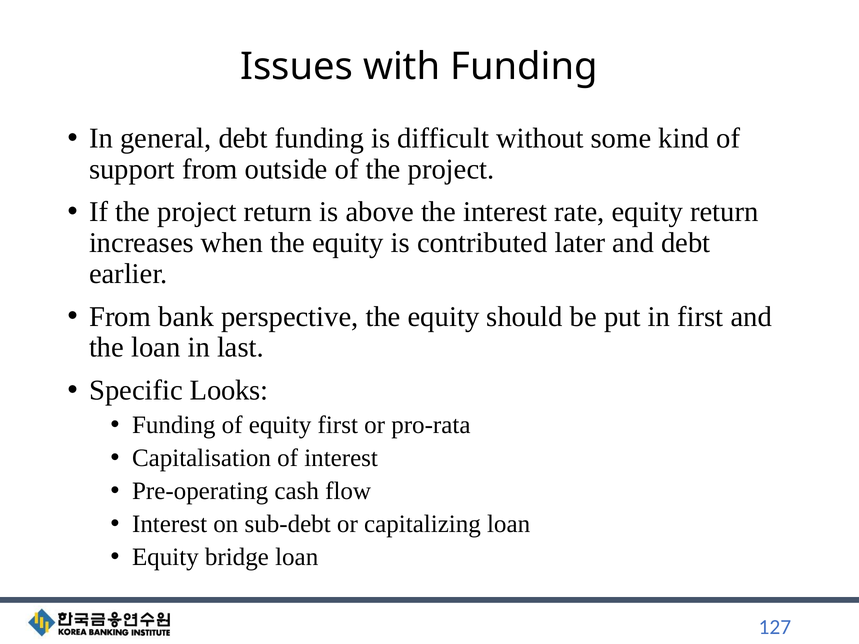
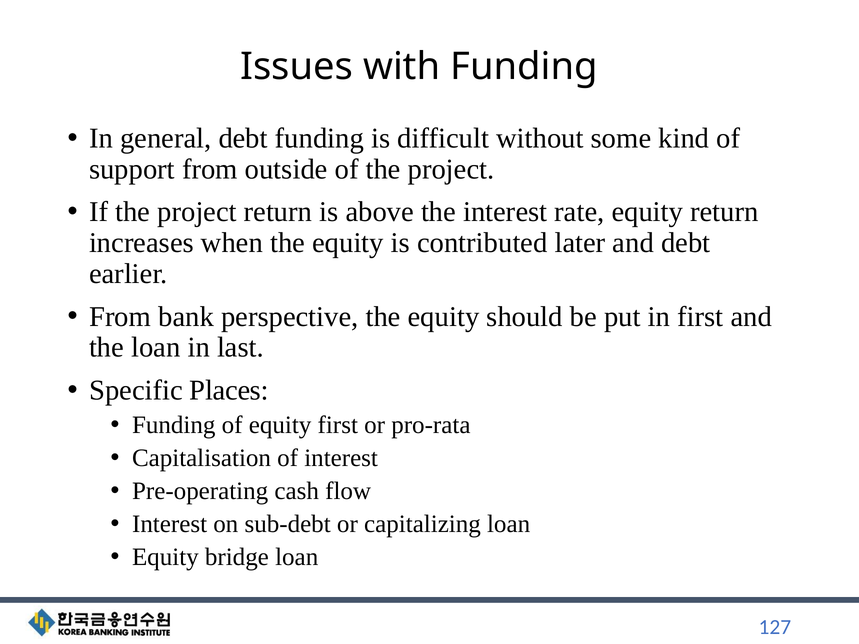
Looks: Looks -> Places (229, 390)
